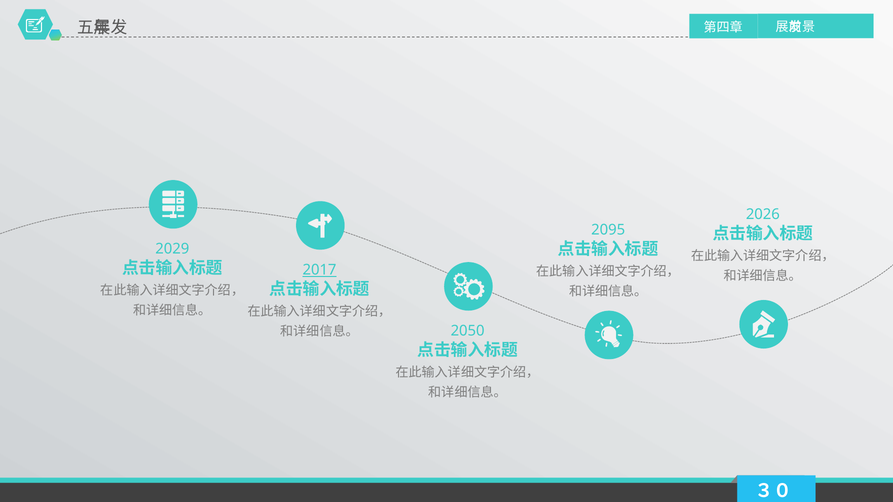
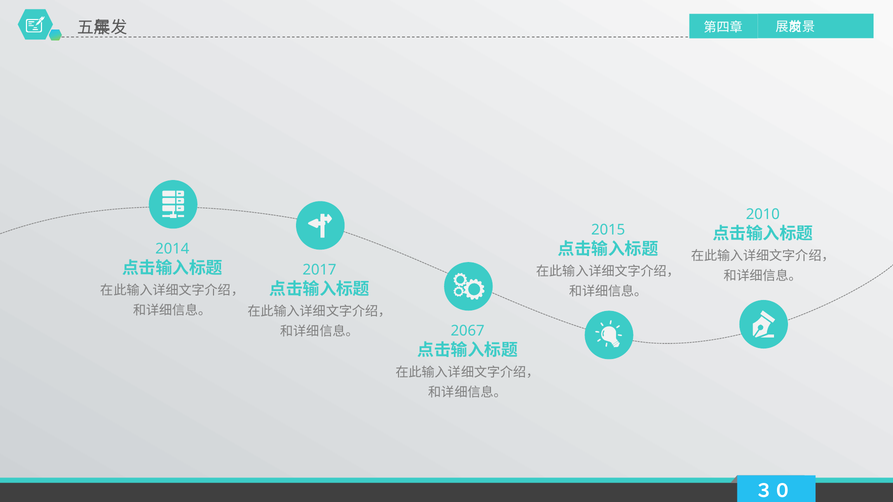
2026: 2026 -> 2010 (763, 215)
2095: 2095 -> 2015 (608, 230)
2029: 2029 -> 2014 (172, 249)
2017 underline: present -> none (320, 270)
2050: 2050 -> 2067 (468, 331)
